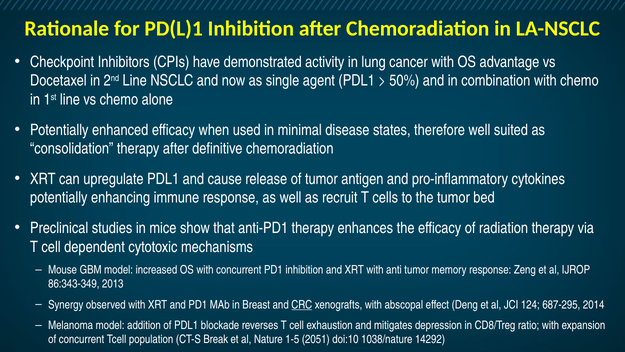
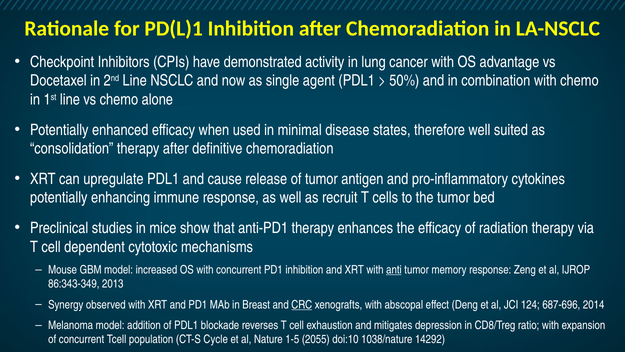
anti underline: none -> present (394, 269)
687-295: 687-295 -> 687-696 (561, 304)
Break: Break -> Cycle (216, 339)
2051: 2051 -> 2055 (316, 339)
